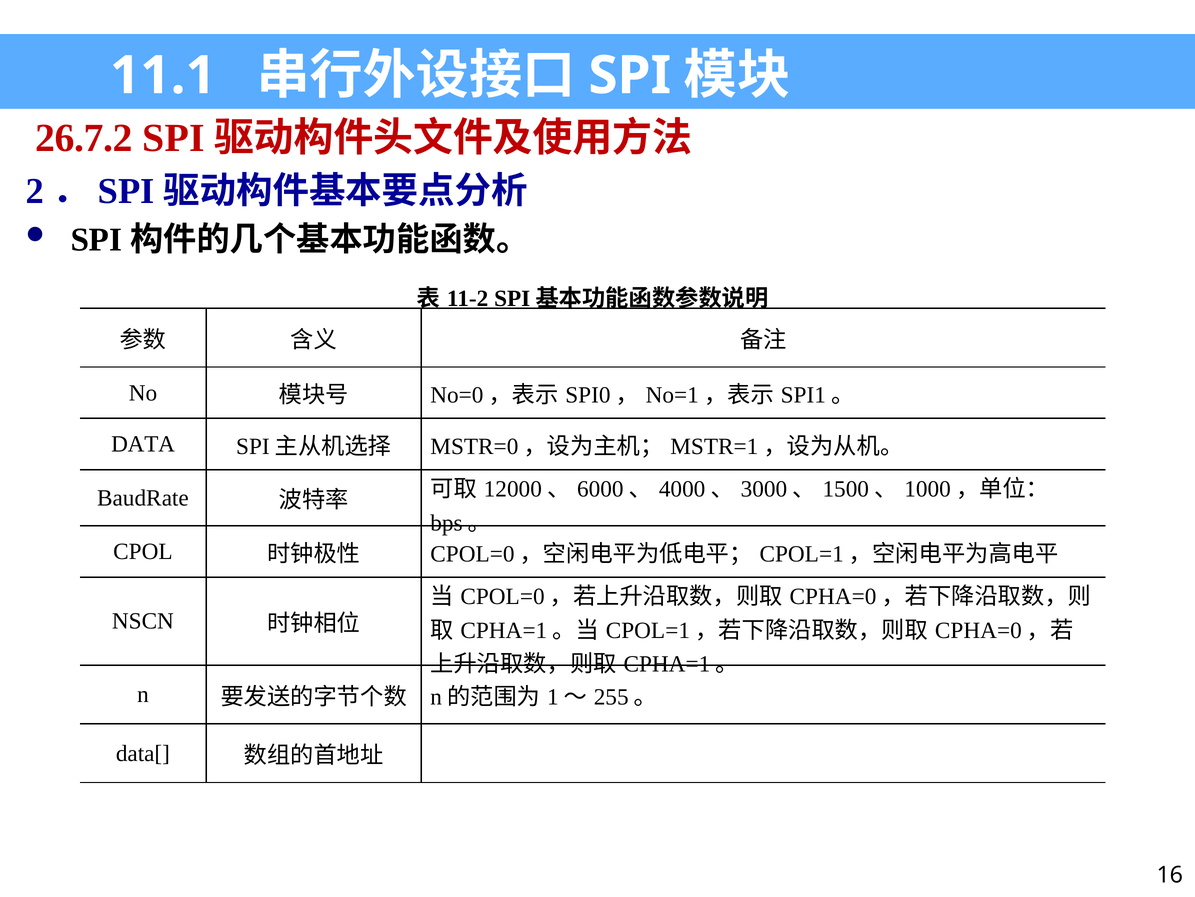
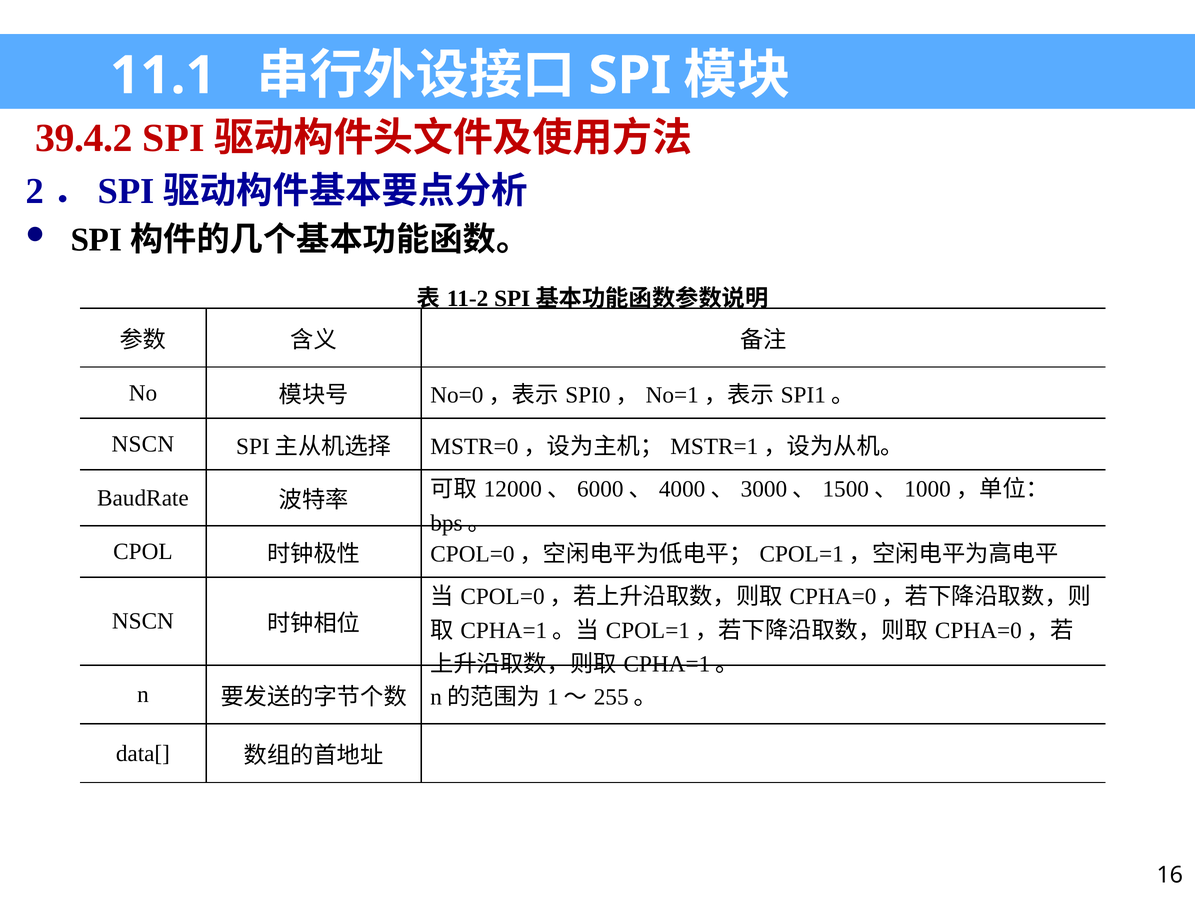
26.7.2: 26.7.2 -> 39.4.2 (84, 138)
DATA: DATA -> NSCN (143, 444)
